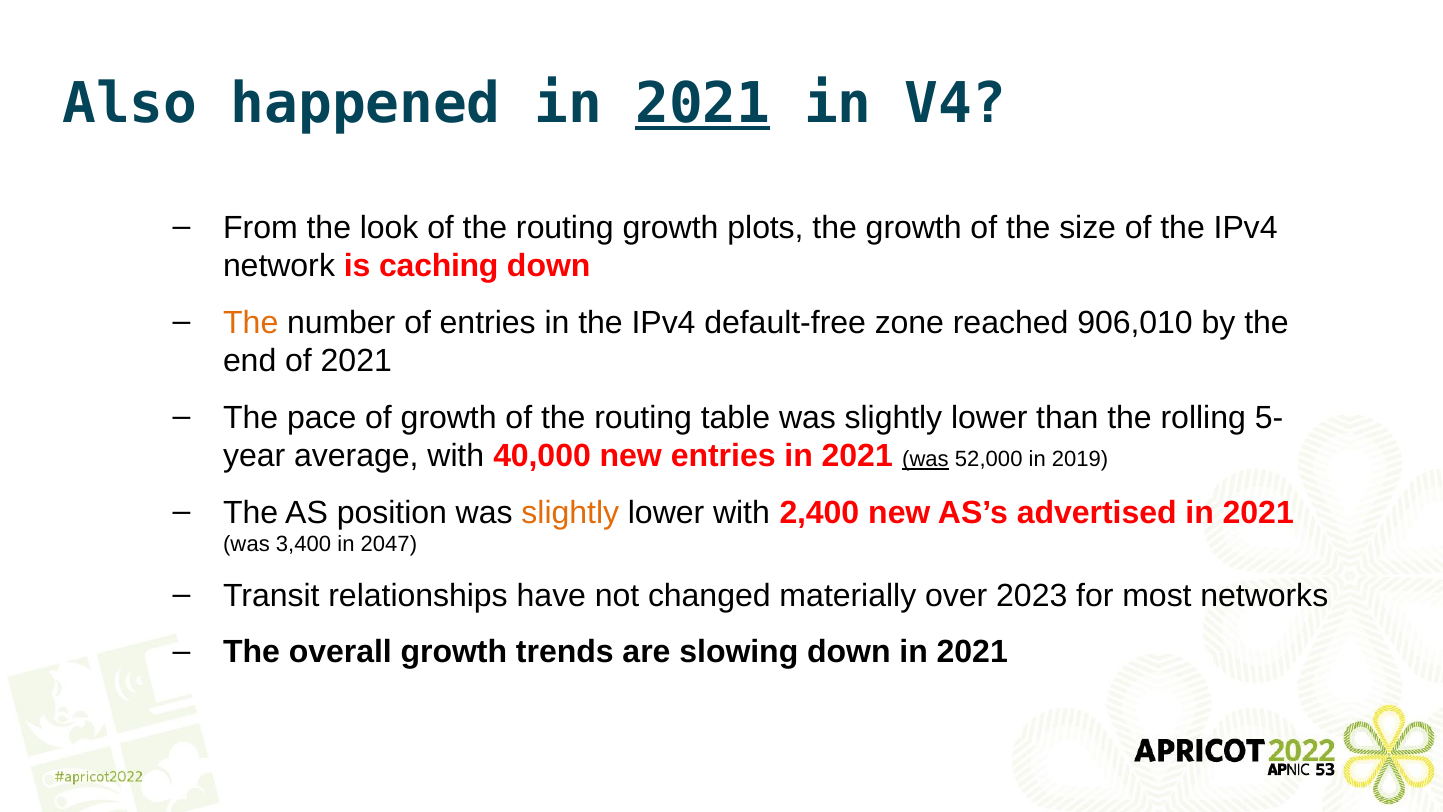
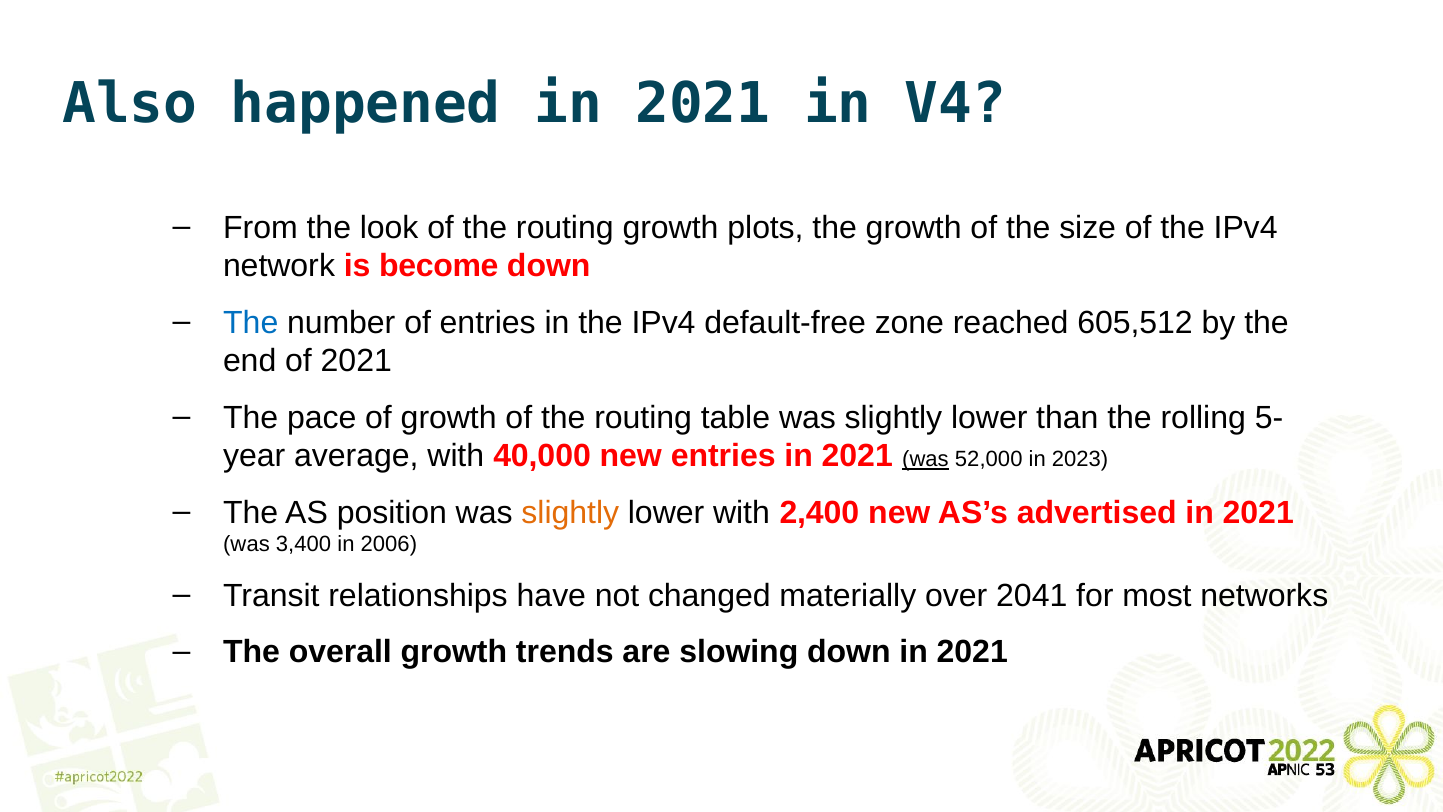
2021 underline: present -> none (703, 104)
caching: caching -> become (439, 266)
The colour: orange -> blue (251, 323)
906,010: 906,010 -> 605,512 (1135, 323)
2019: 2019 -> 2023 (1080, 459)
2047: 2047 -> 2006 (389, 544)
2023: 2023 -> 2041 (1032, 596)
